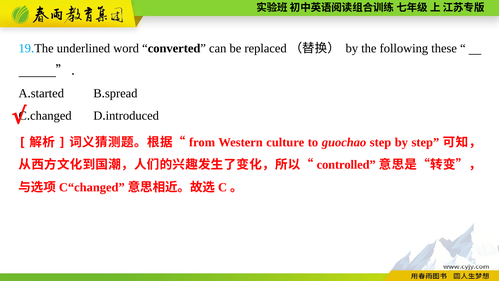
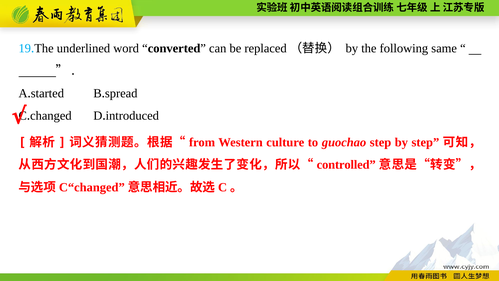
these: these -> same (444, 48)
